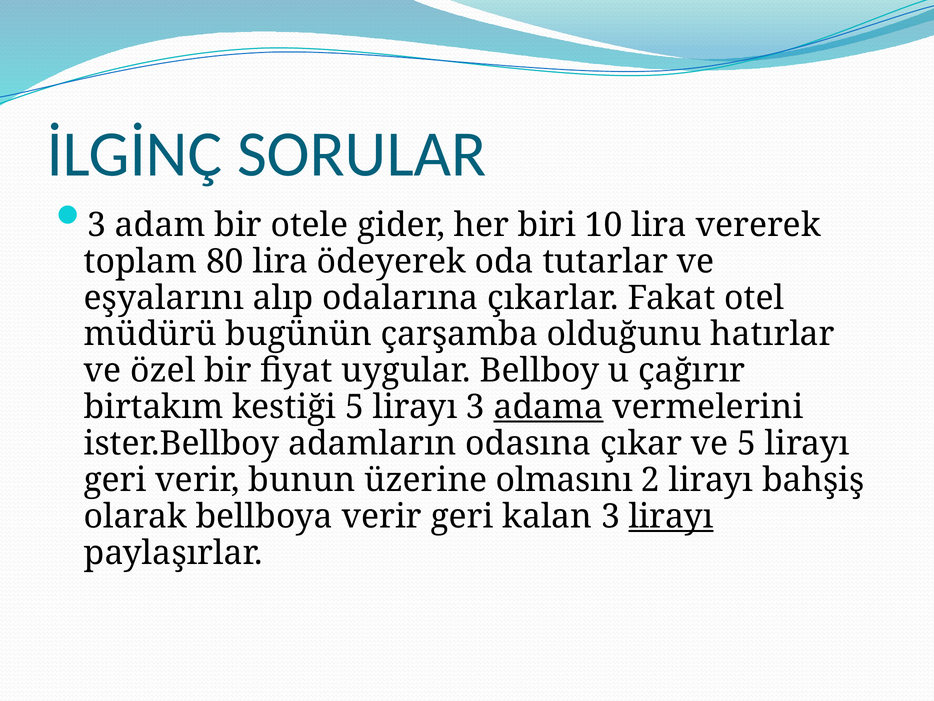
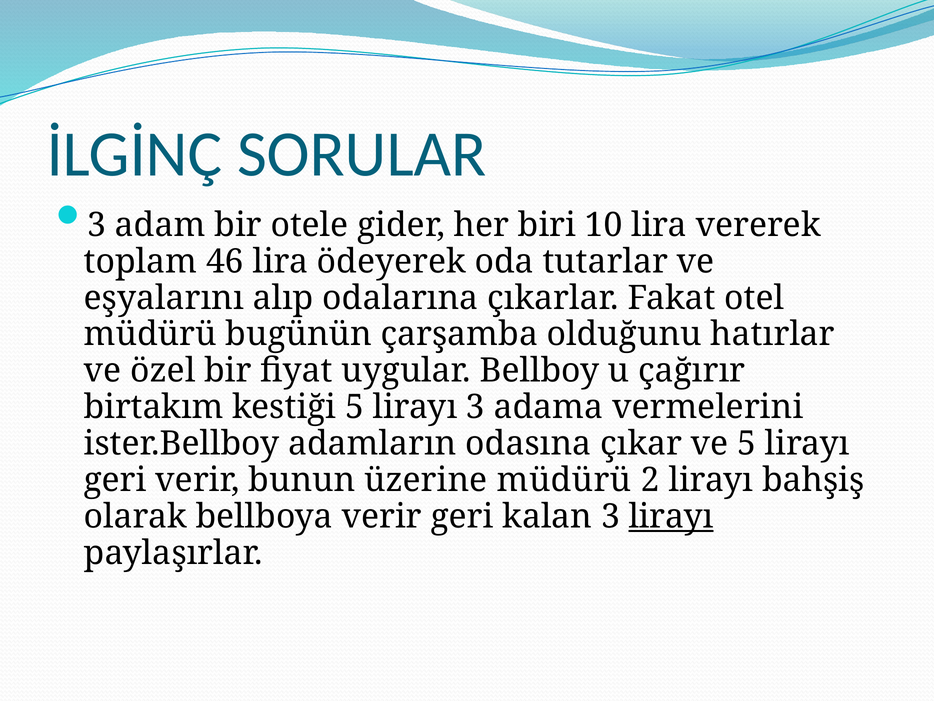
80: 80 -> 46 (225, 261)
adama underline: present -> none (548, 407)
üzerine olmasını: olmasını -> müdürü (564, 480)
